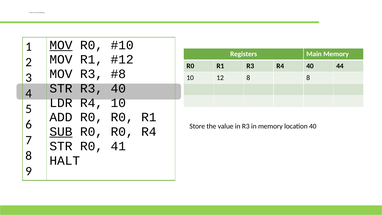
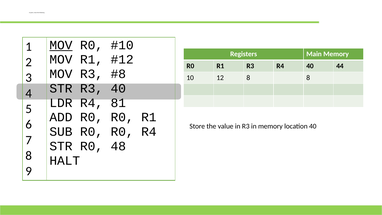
R4 10: 10 -> 81 (118, 103)
SUB underline: present -> none (61, 132)
41: 41 -> 48 (118, 146)
